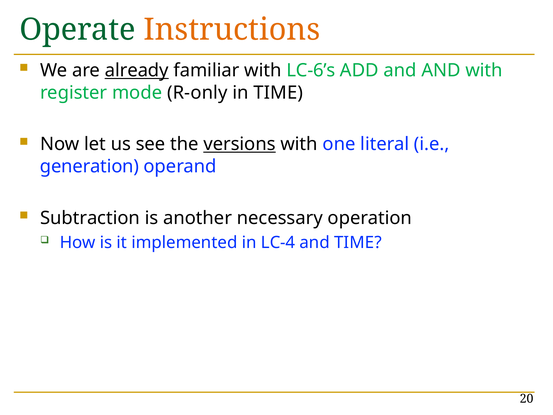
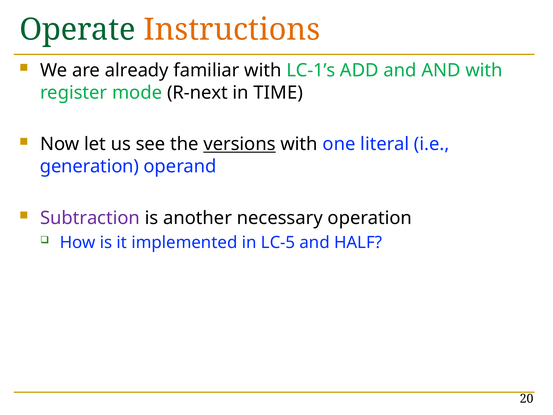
already underline: present -> none (137, 70)
LC-6’s: LC-6’s -> LC-1’s (311, 70)
R-only: R-only -> R-next (197, 93)
Subtraction colour: black -> purple (90, 218)
LC-4: LC-4 -> LC-5 (278, 242)
and TIME: TIME -> HALF (358, 242)
